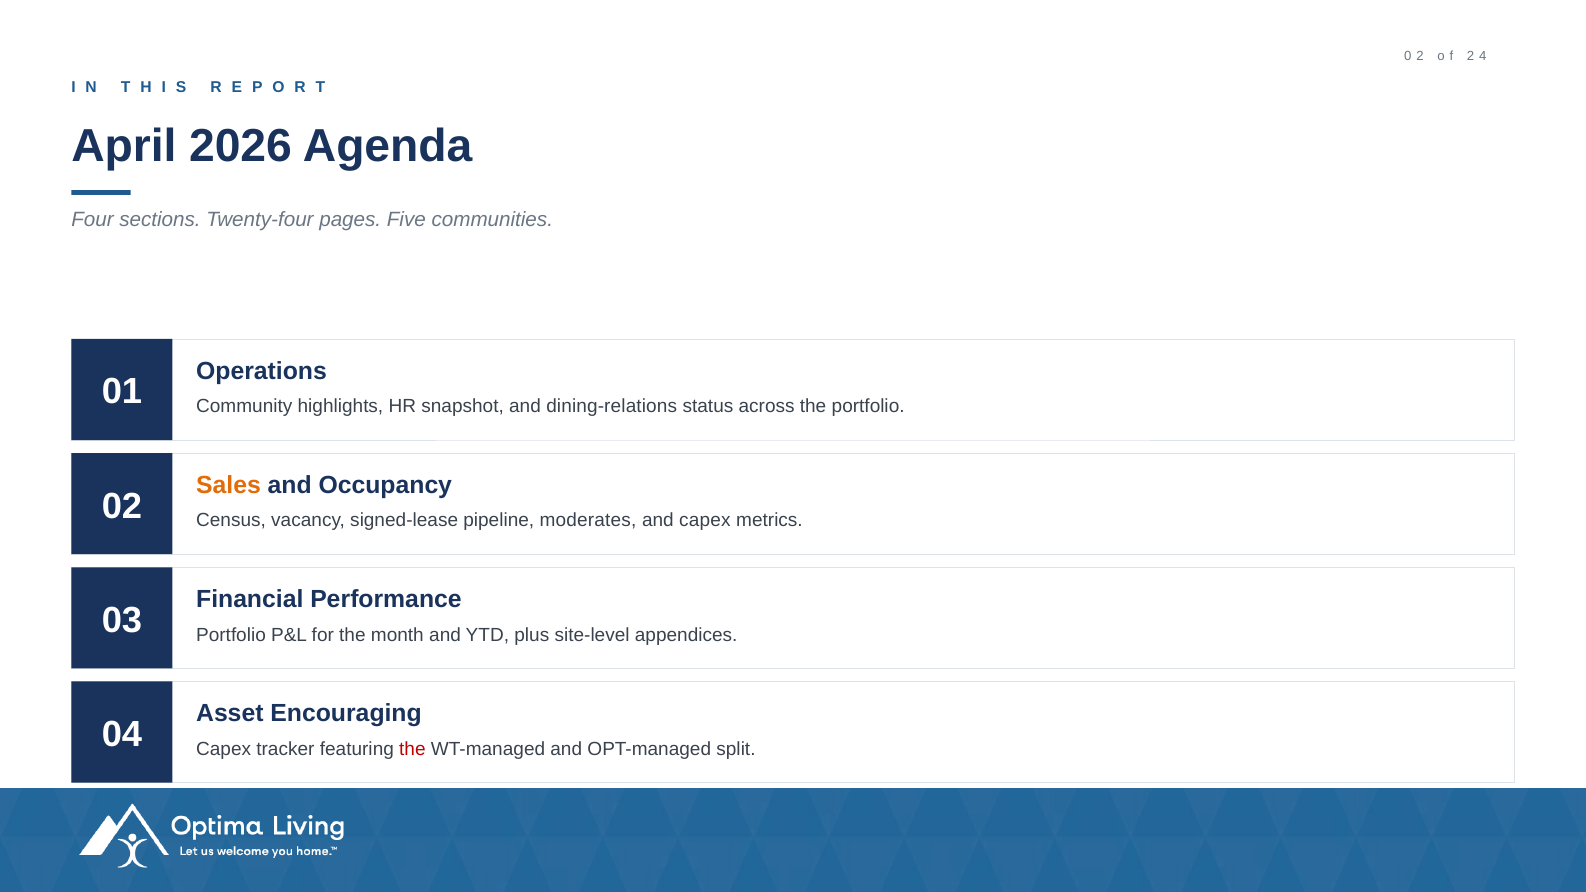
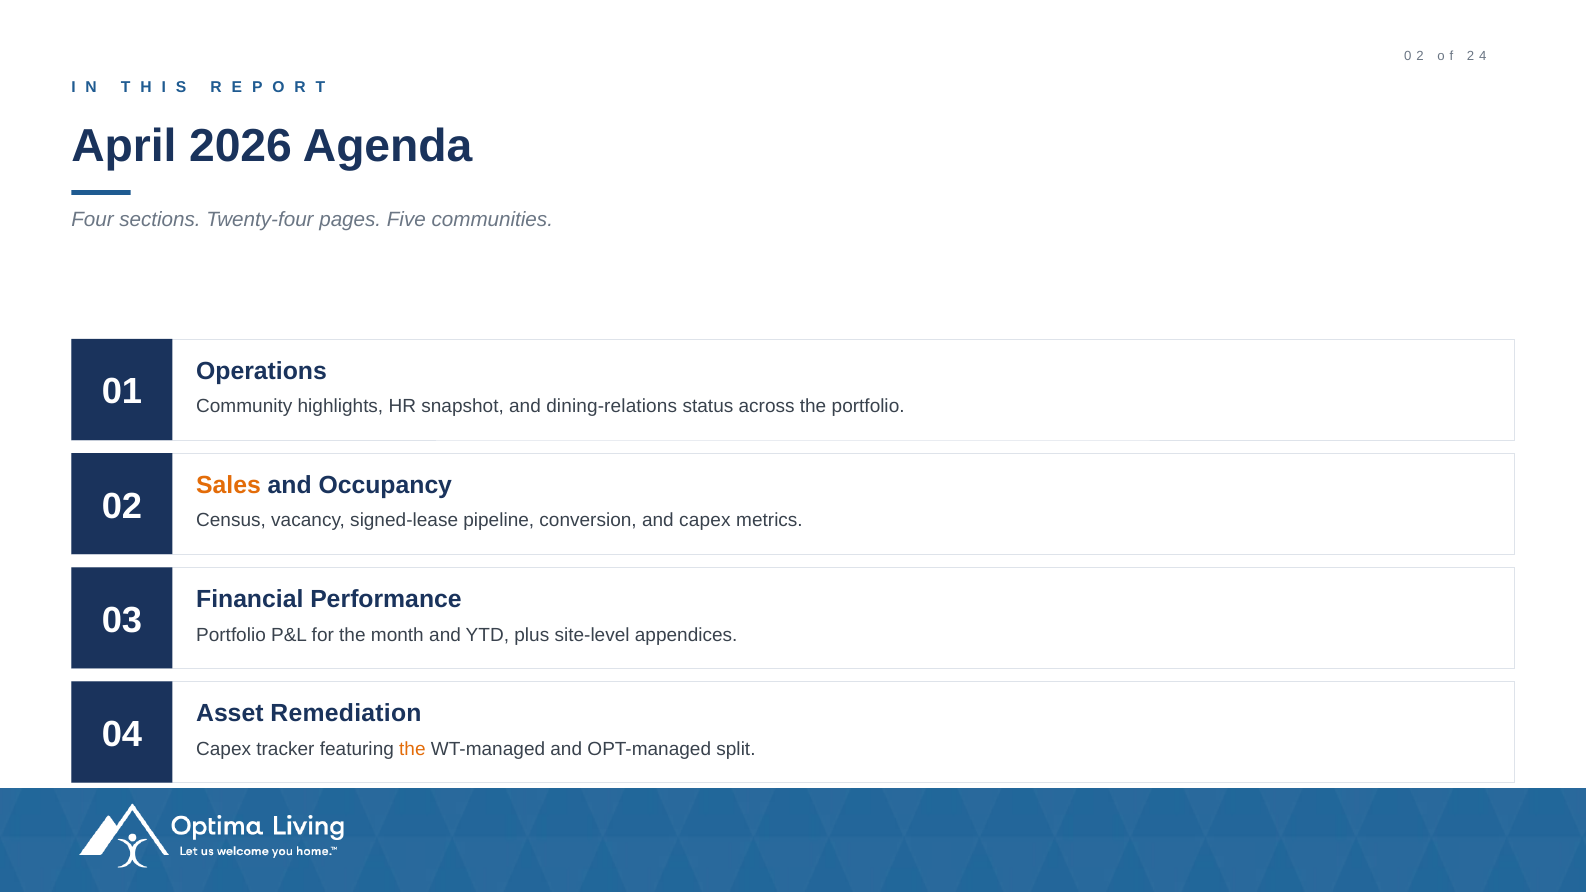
moderates: moderates -> conversion (588, 521)
Encouraging: Encouraging -> Remediation (346, 714)
the colour: red -> orange (412, 749)
